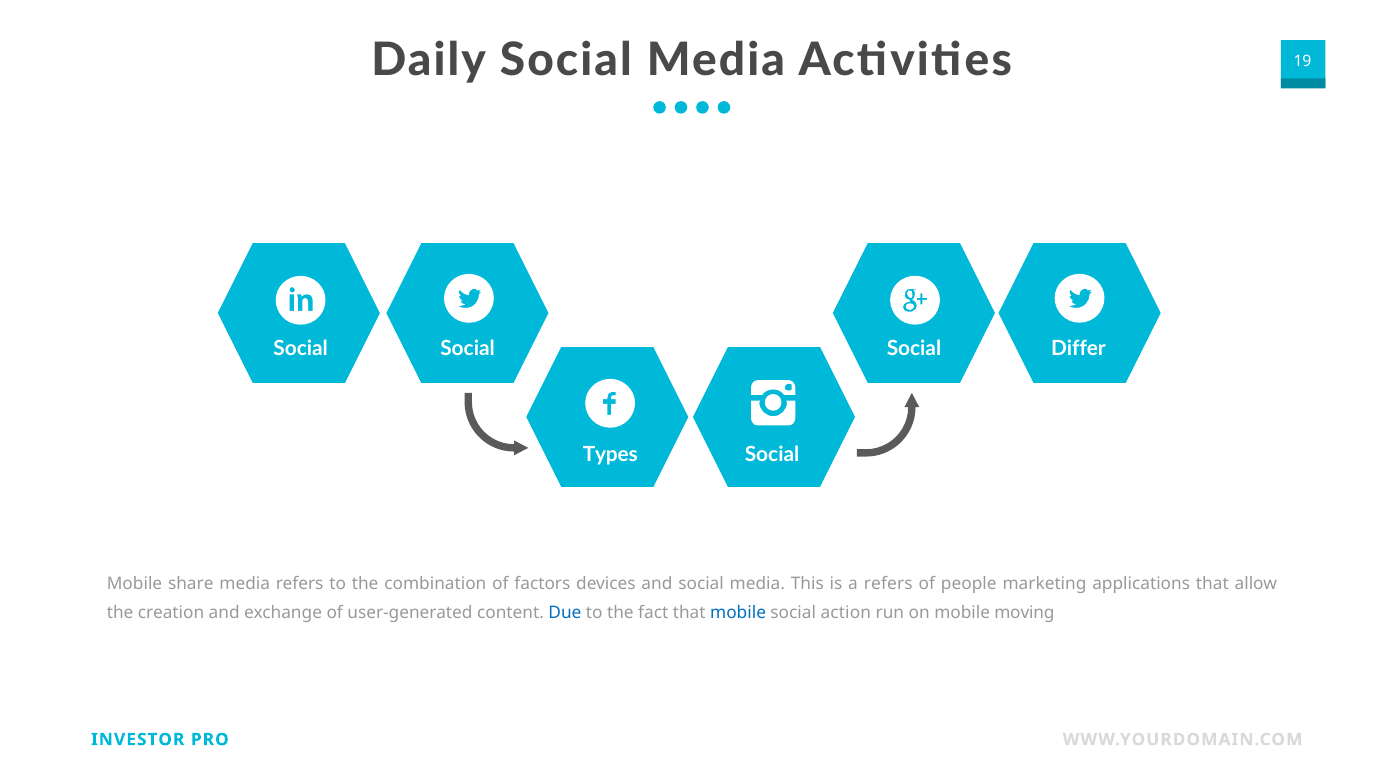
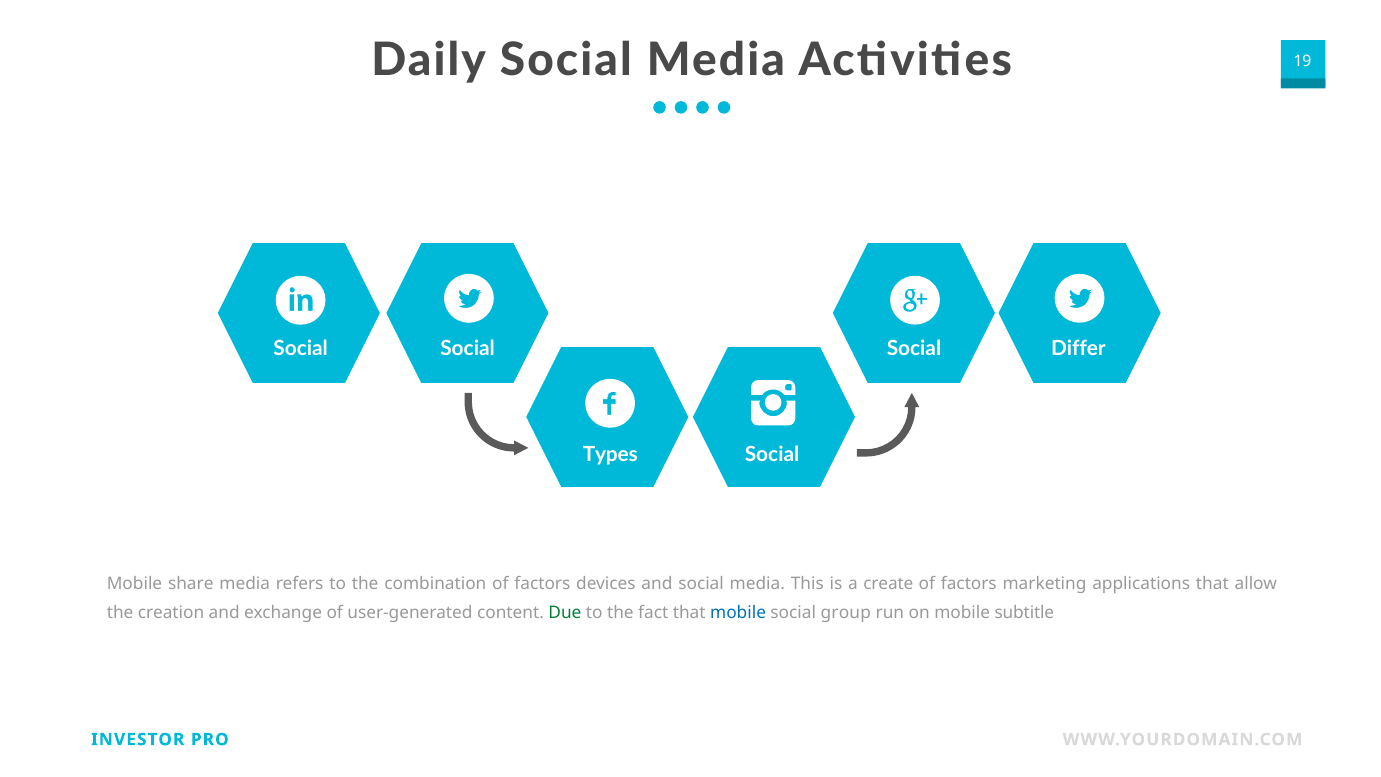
a refers: refers -> create (888, 584)
people: people -> factors (969, 584)
Due colour: blue -> green (565, 613)
action: action -> group (846, 613)
moving: moving -> subtitle (1024, 613)
